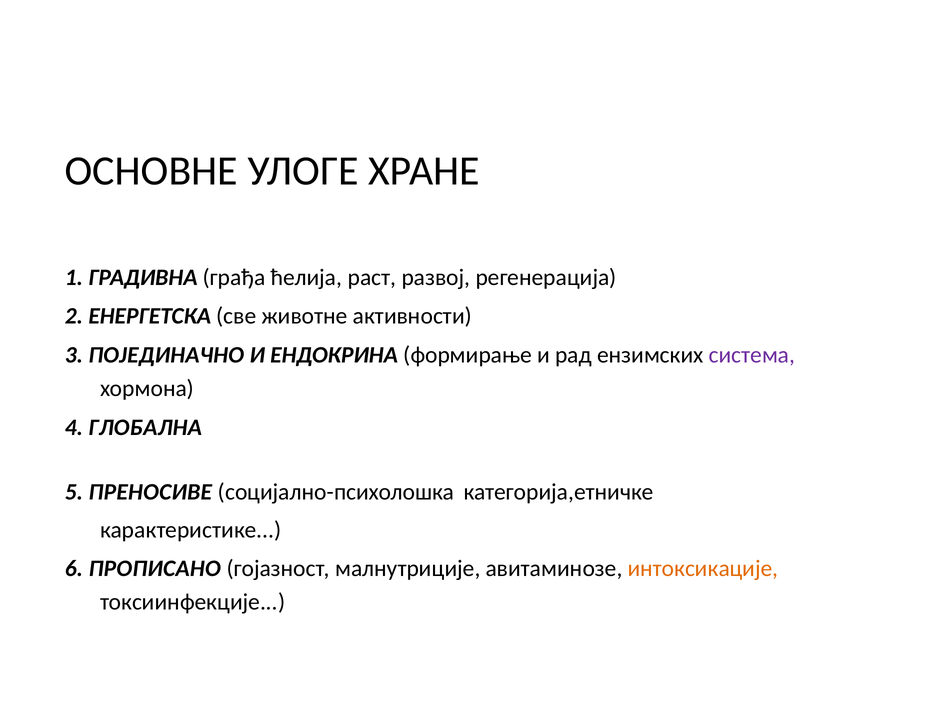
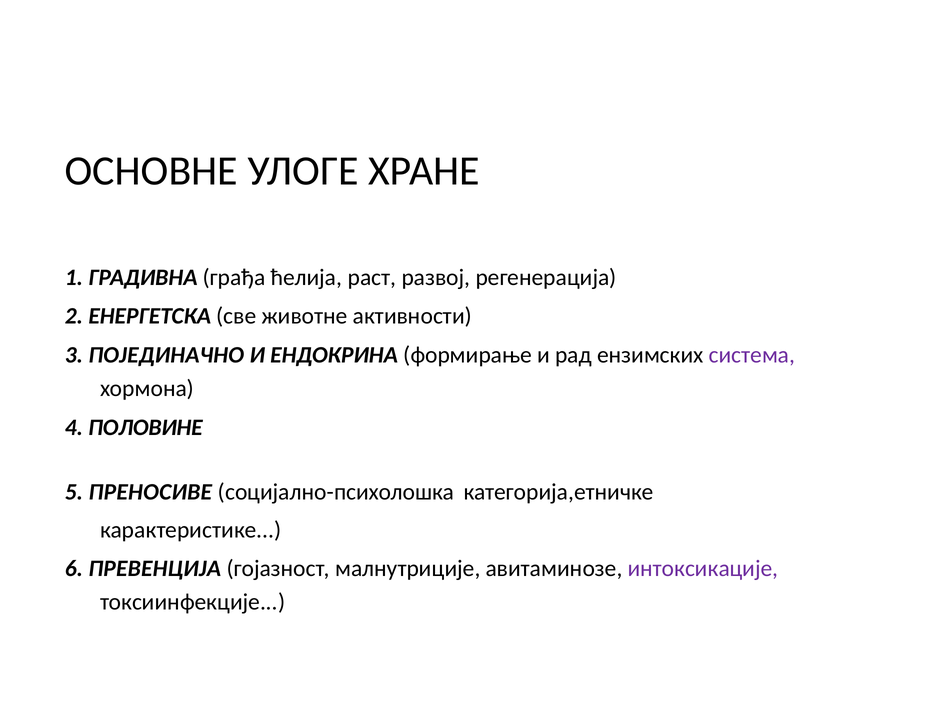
ГЛОБАЛНА: ГЛОБАЛНА -> ПОЛОВИНЕ (145, 428)
ПРОПИСАНО: ПРОПИСАНО -> ПРЕВЕНЦИЈА (155, 569)
интоксикације colour: orange -> purple (703, 569)
